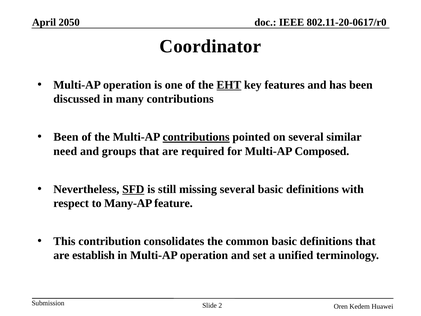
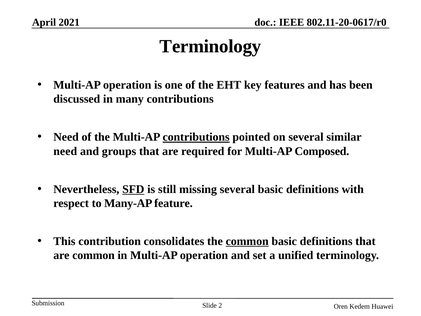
2050: 2050 -> 2021 (69, 22)
Coordinator: Coordinator -> Terminology (210, 46)
EHT underline: present -> none (229, 85)
Been: Been -> Need (66, 137)
common underline: none -> present (247, 241)
are establish: establish -> common (93, 255)
